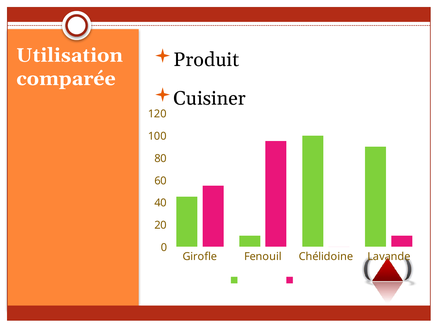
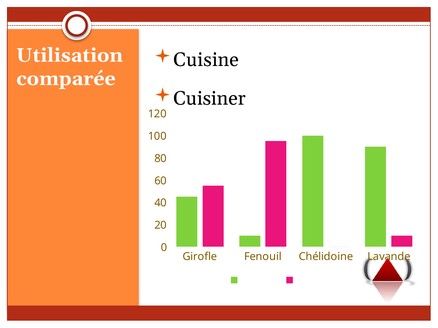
Produit: Produit -> Cuisine (206, 60)
